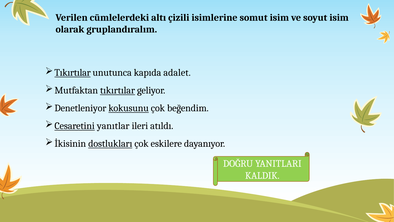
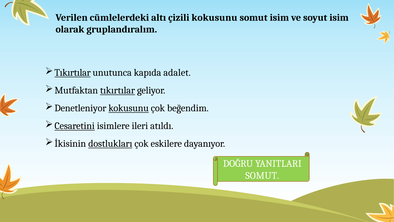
çizili isimlerine: isimlerine -> kokusunu (214, 17)
yanıtlar: yanıtlar -> isimlere (113, 126)
KALDIK: KALDIK -> SOMUT (262, 175)
